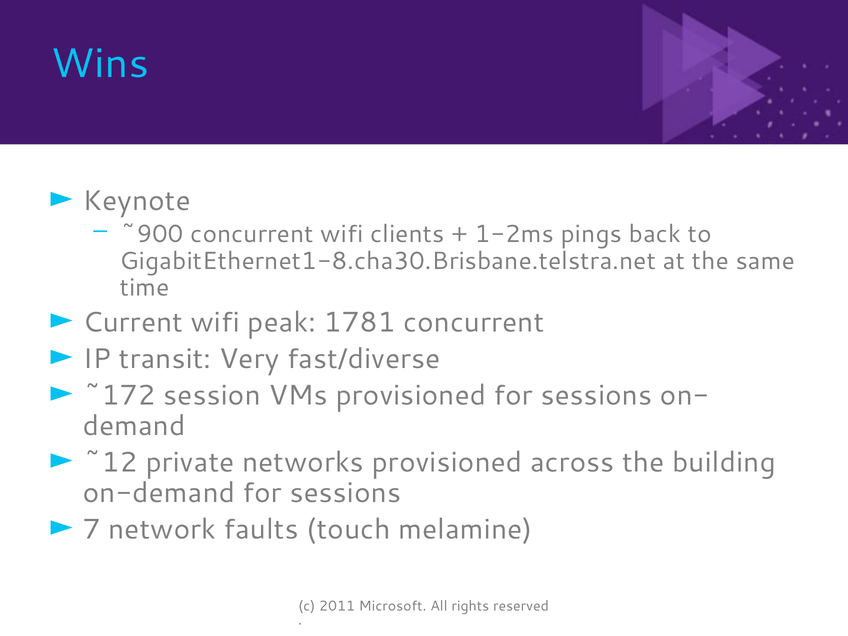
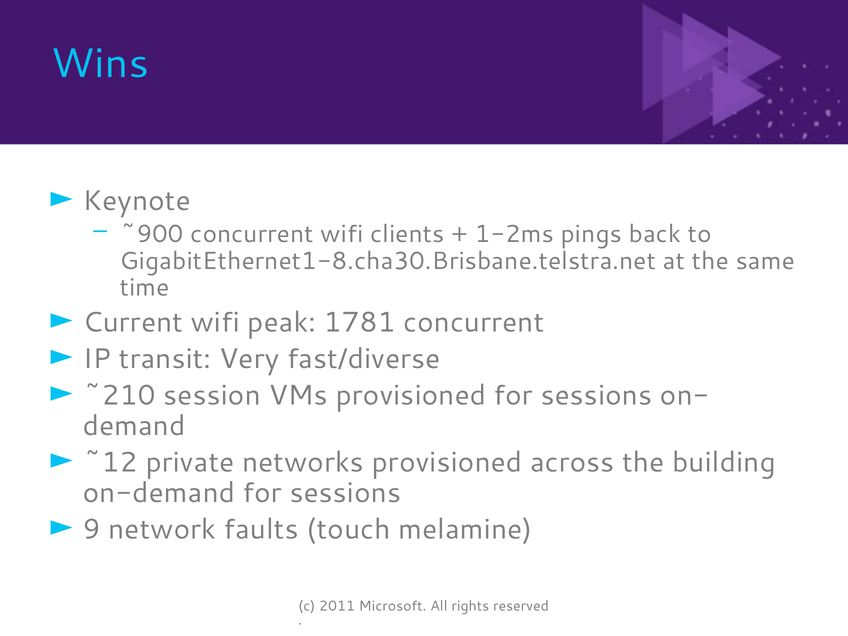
~172: ~172 -> ~210 (119, 396)
7: 7 -> 9 (92, 529)
